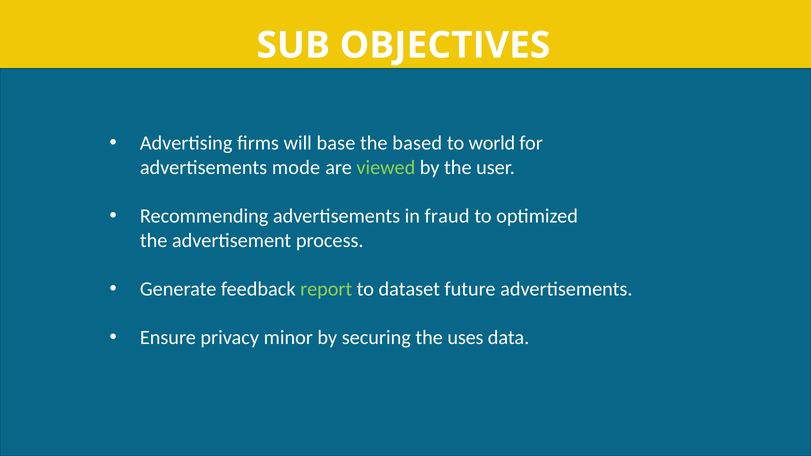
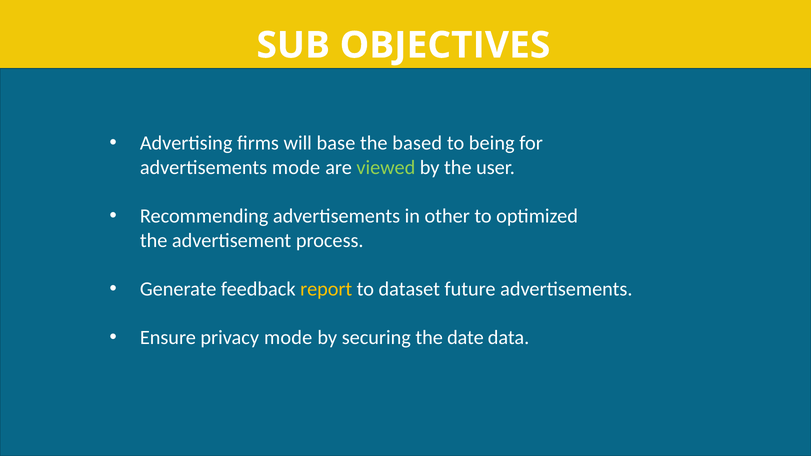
world: world -> being (492, 143)
fraud: fraud -> other (447, 216)
report colour: light green -> yellow (326, 289)
privacy minor: minor -> mode (288, 338)
uses: uses -> date (465, 338)
